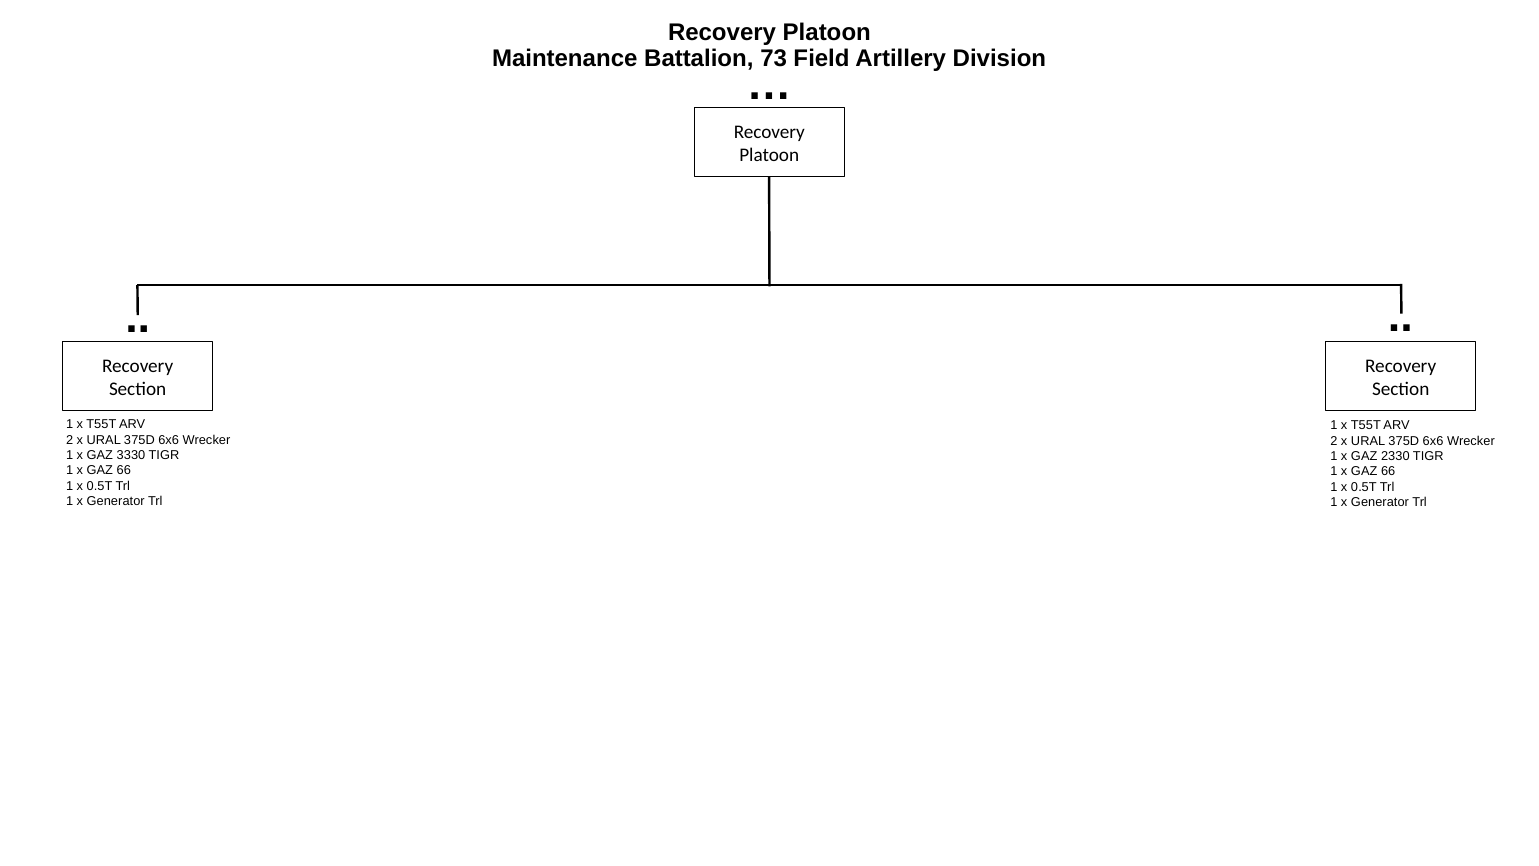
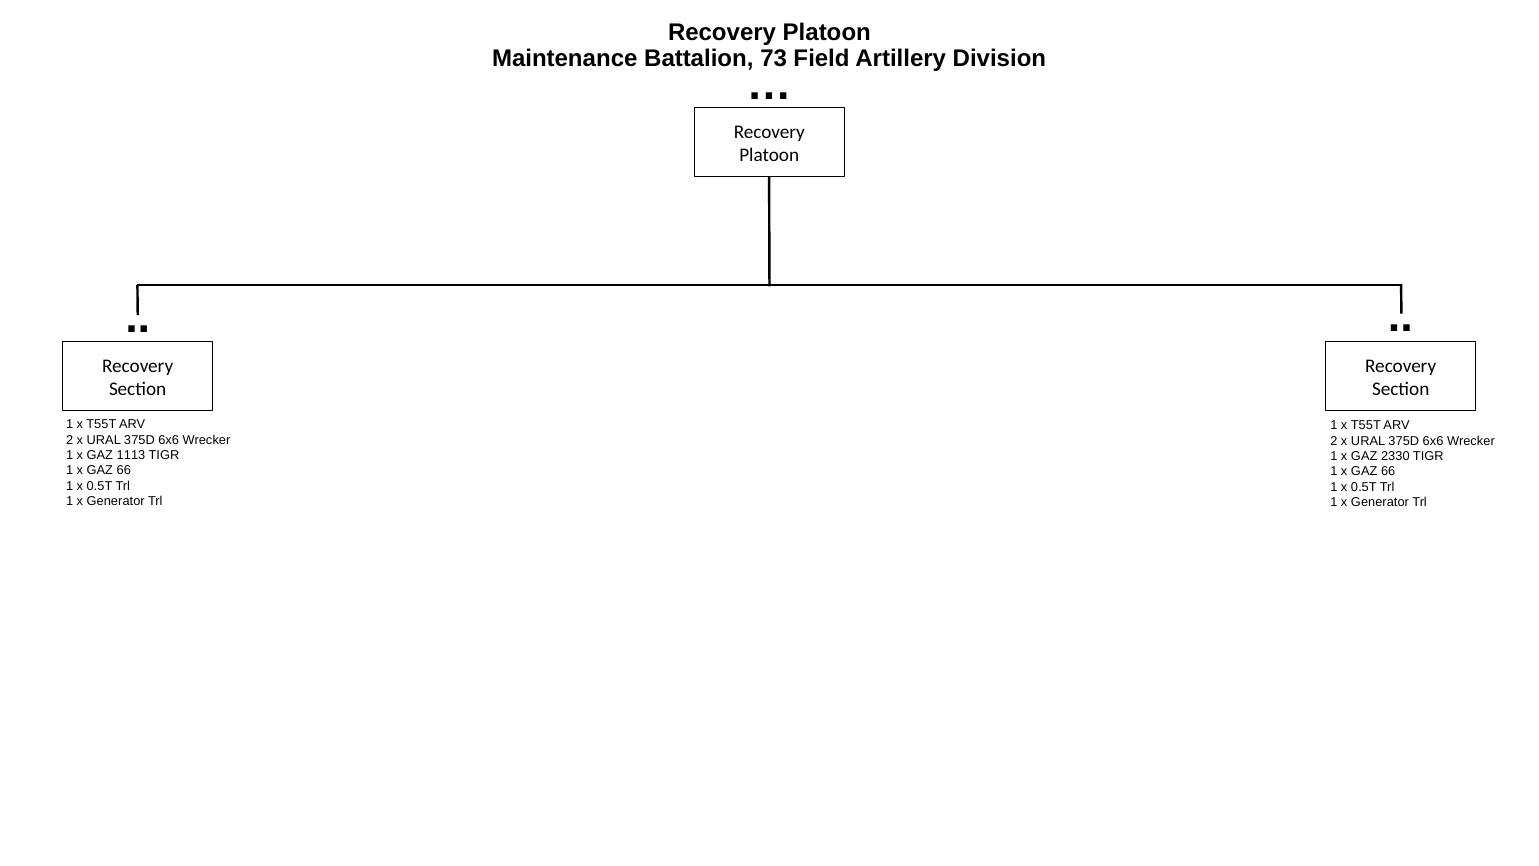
3330: 3330 -> 1113 (131, 455)
